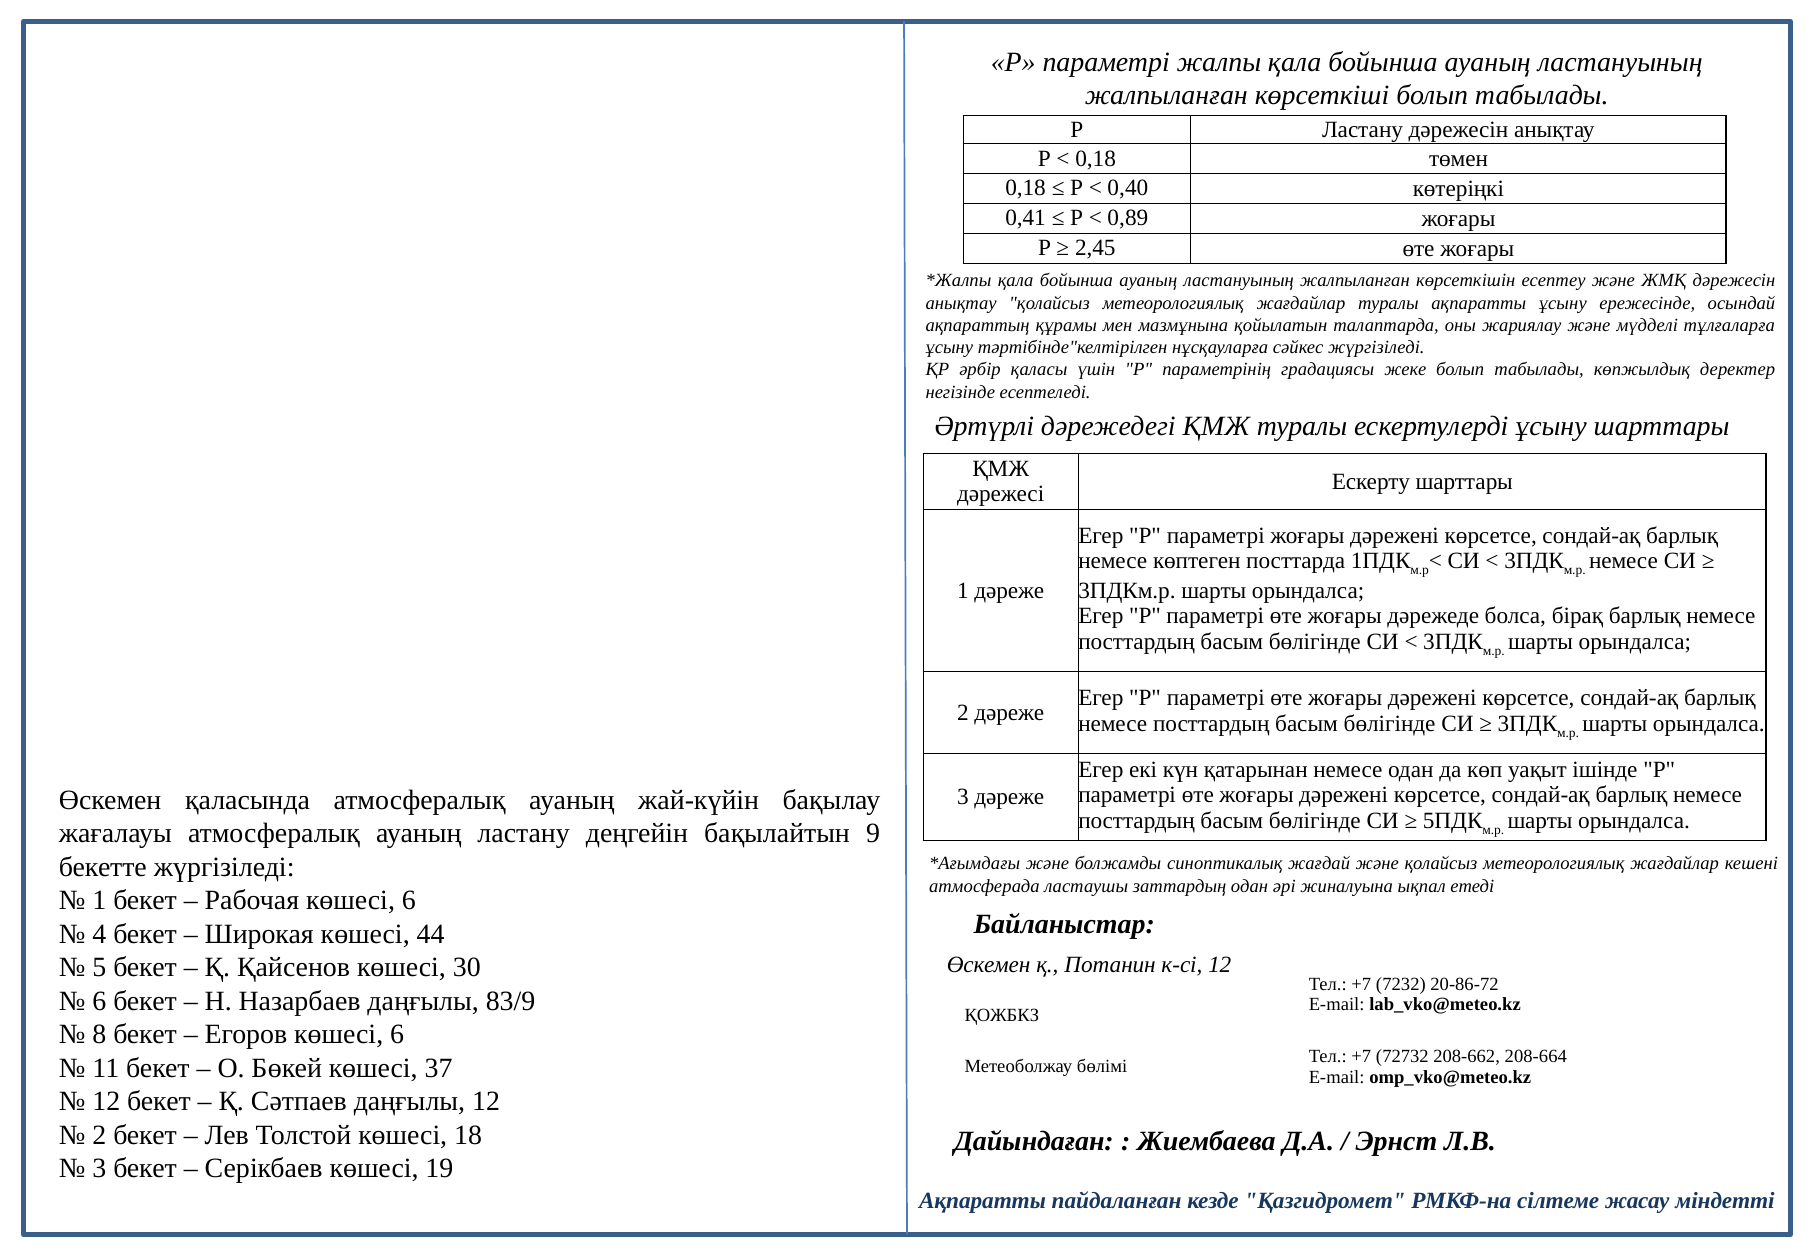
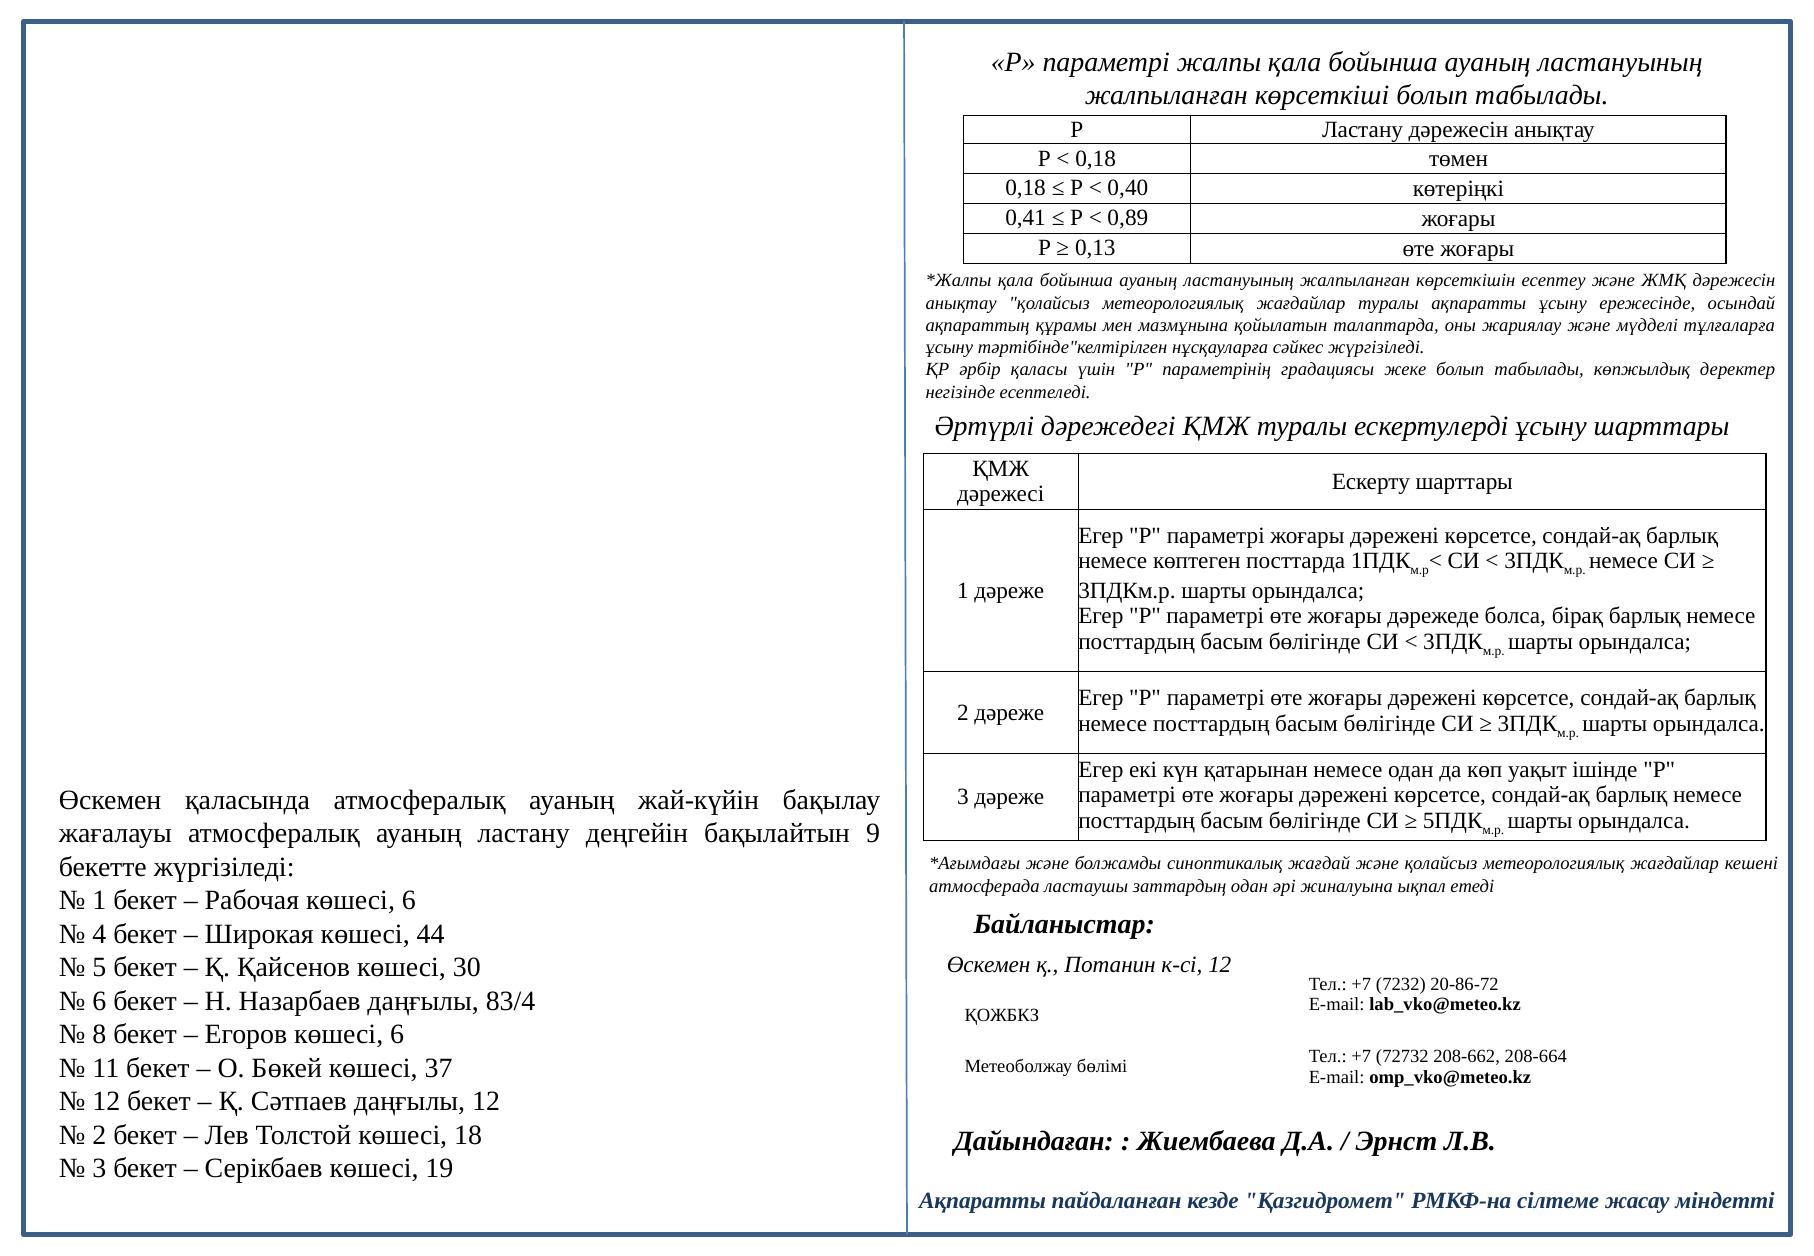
2,45: 2,45 -> 0,13 (1095, 248)
83/9: 83/9 -> 83/4 (511, 1001)
